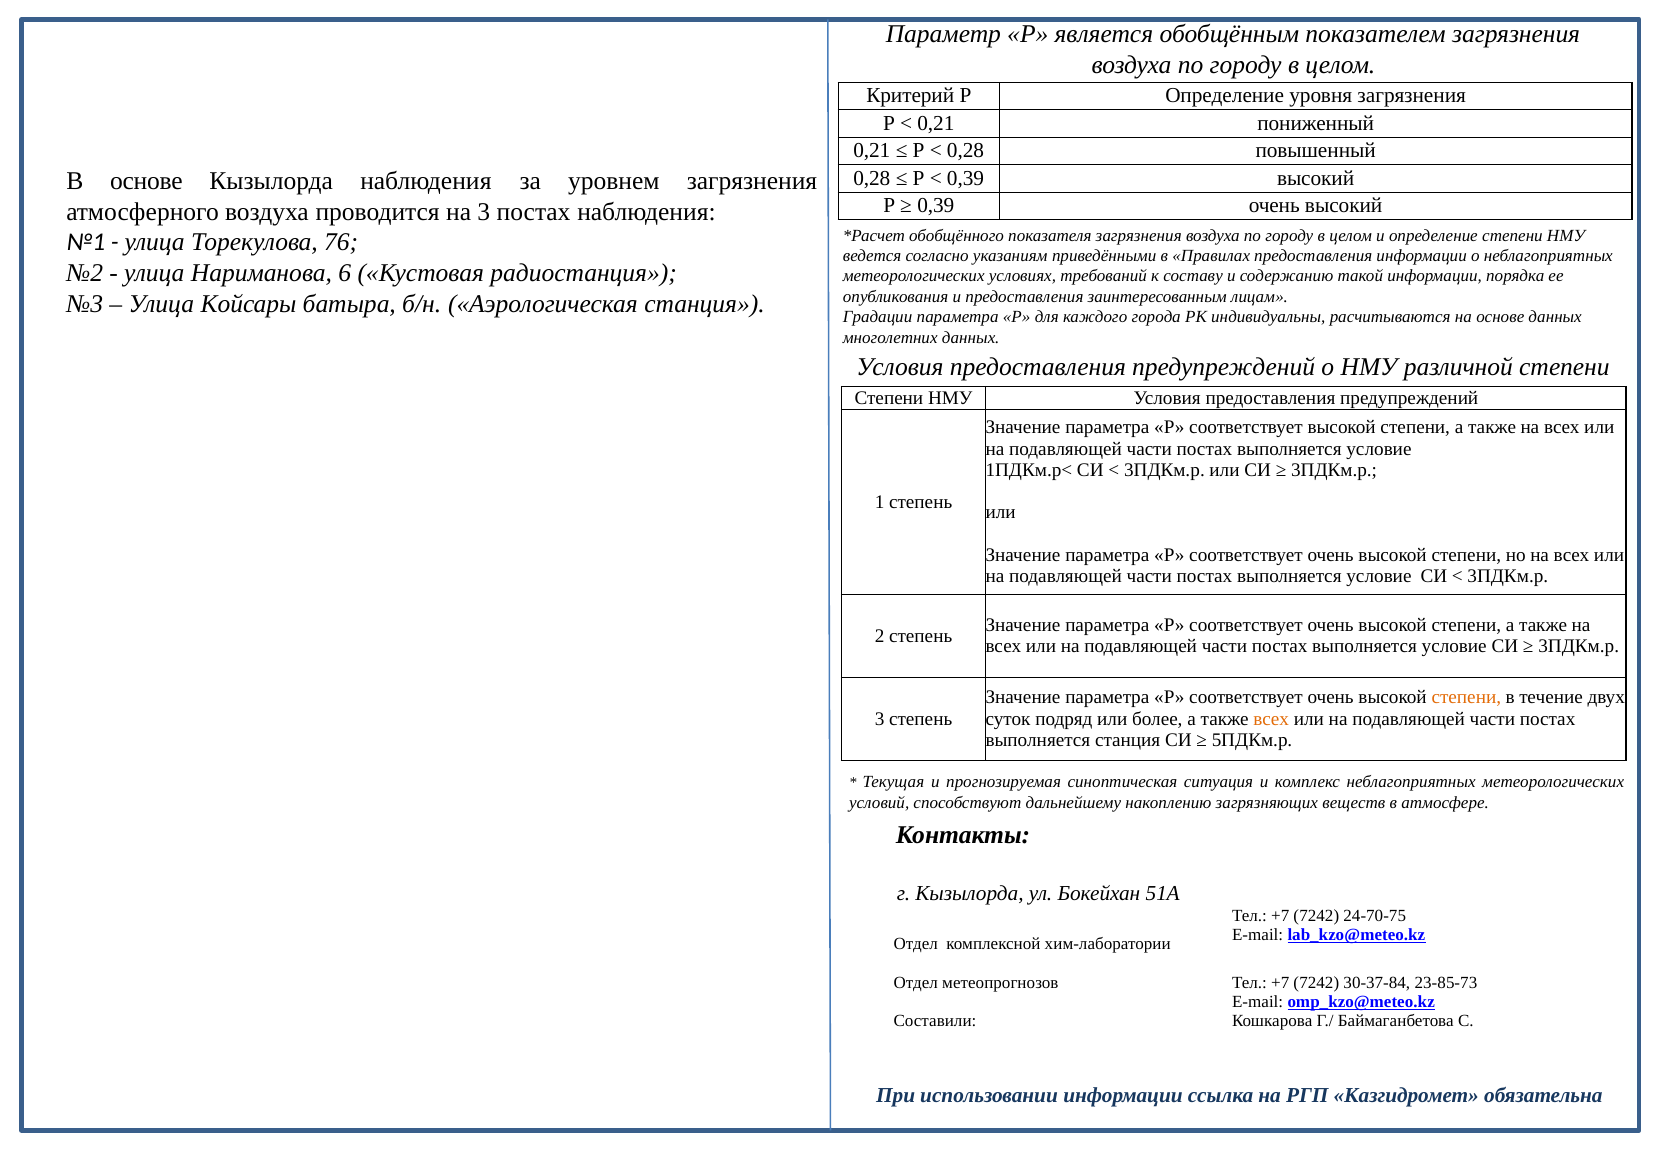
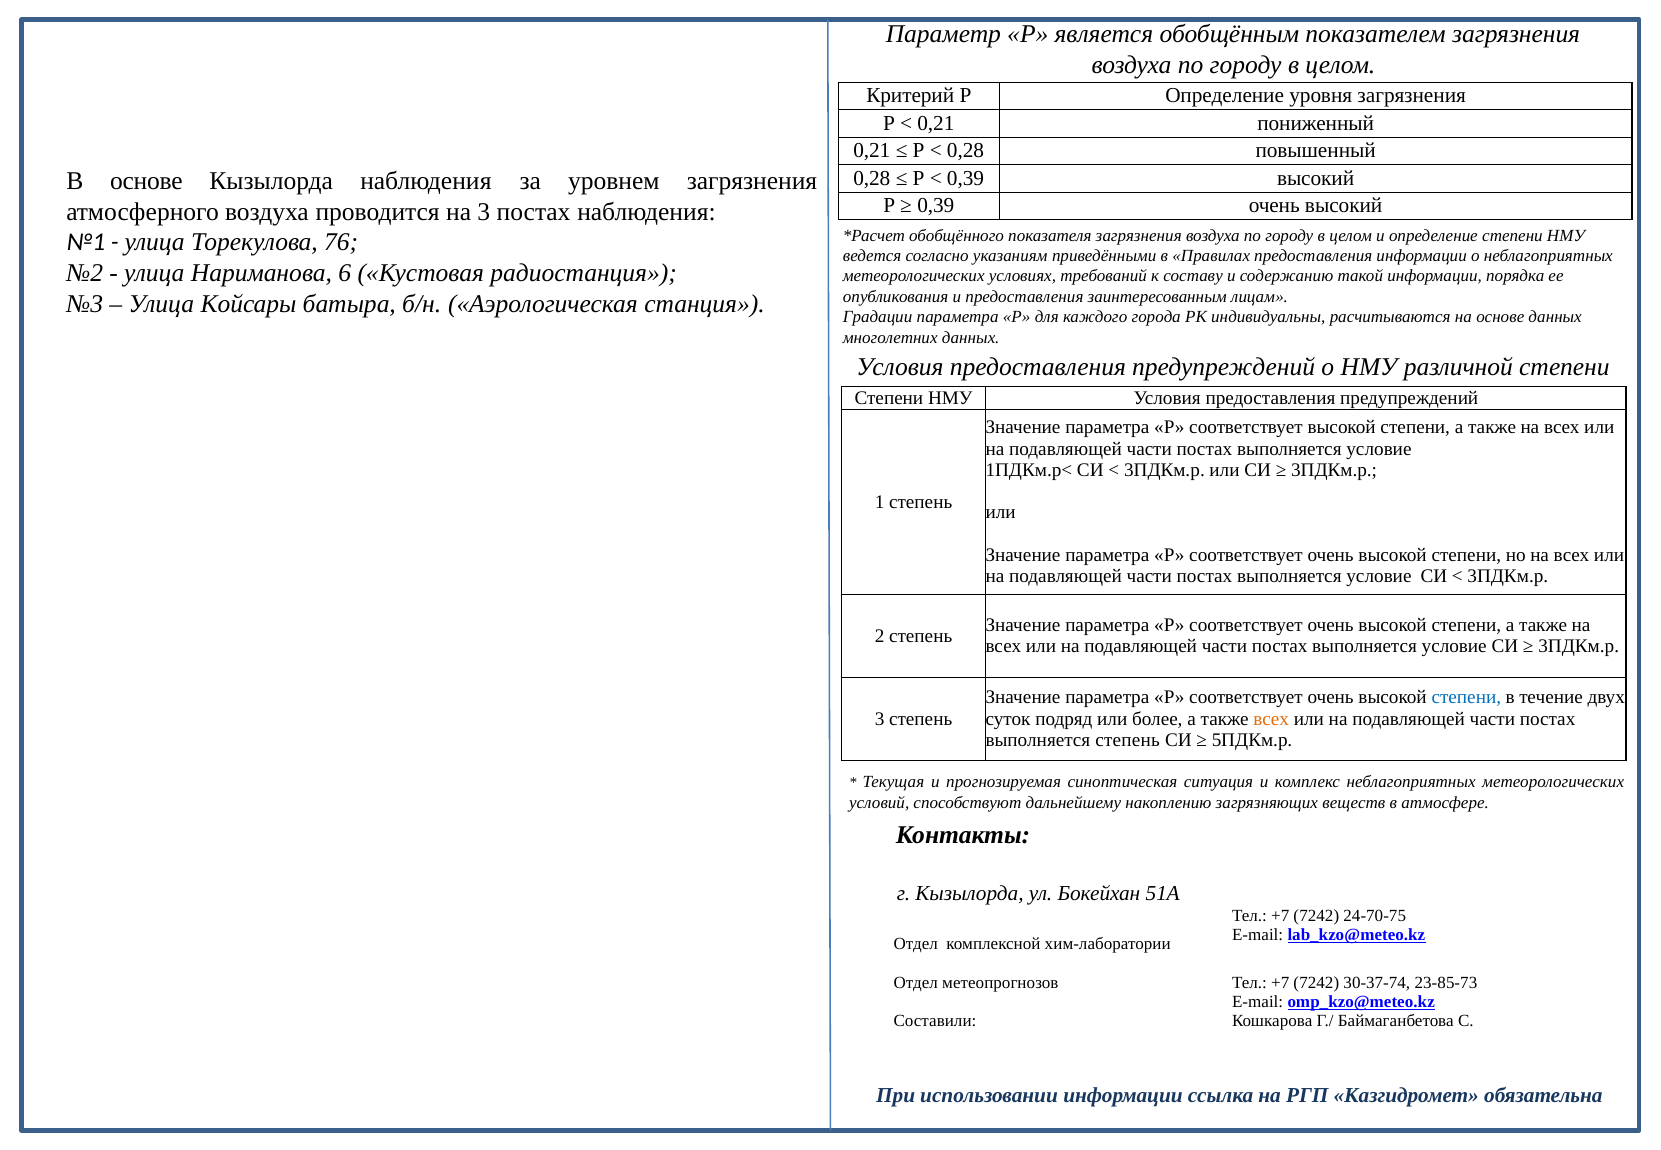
степени colour: orange -> blue (1466, 697)
выполняется станция: станция -> степень (1128, 740)
30-37-84: 30-37-84 -> 30-37-74 (1377, 983)
